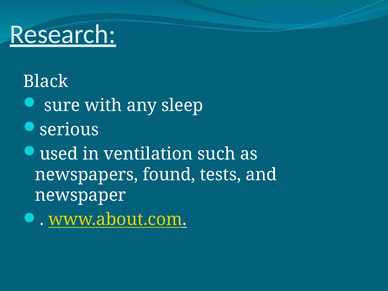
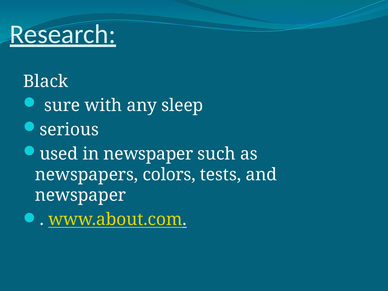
in ventilation: ventilation -> newspaper (148, 154)
found: found -> colors (169, 175)
